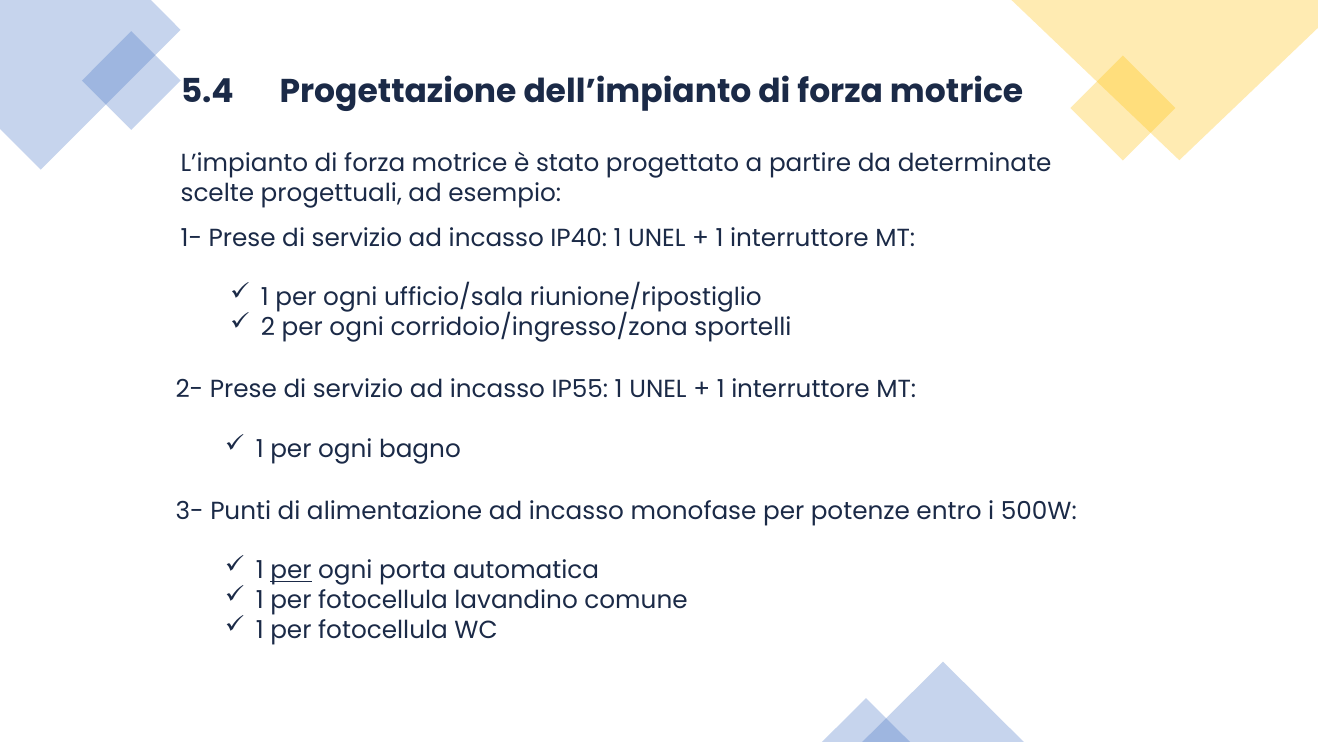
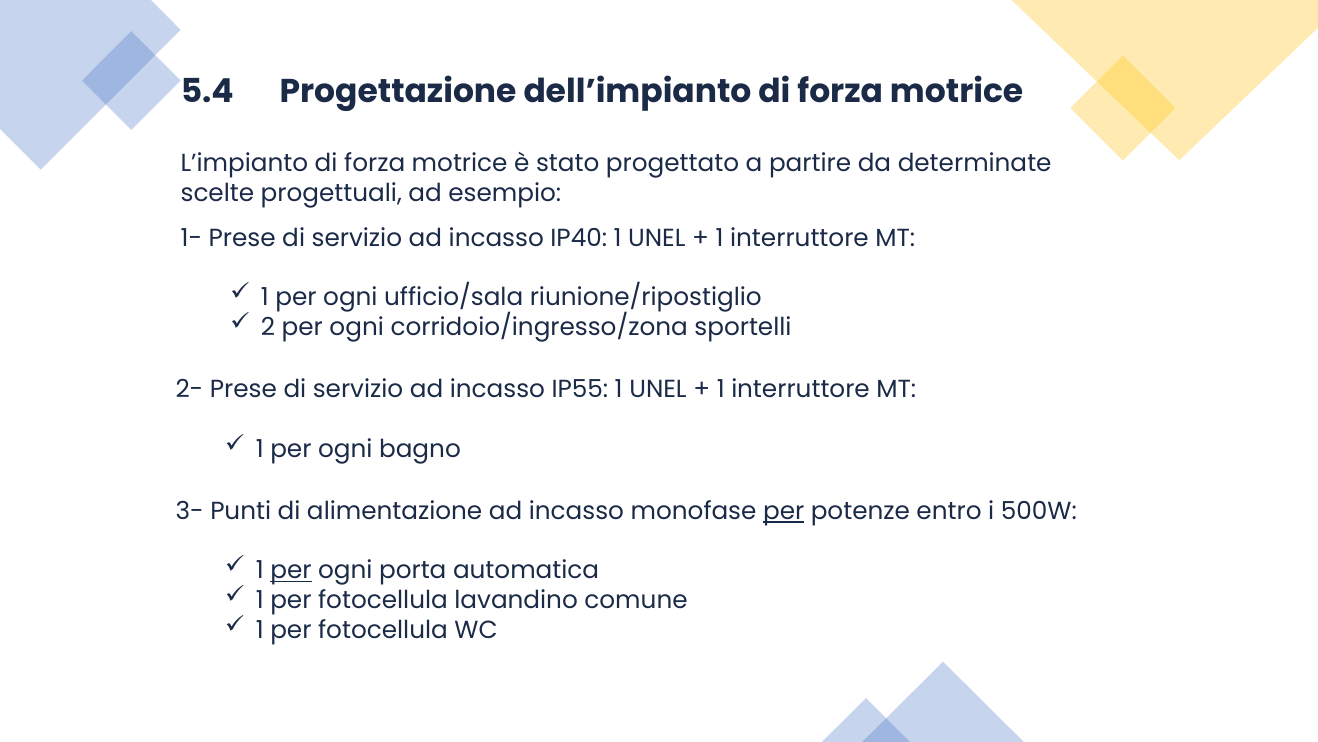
per underline: none -> present (784, 511)
